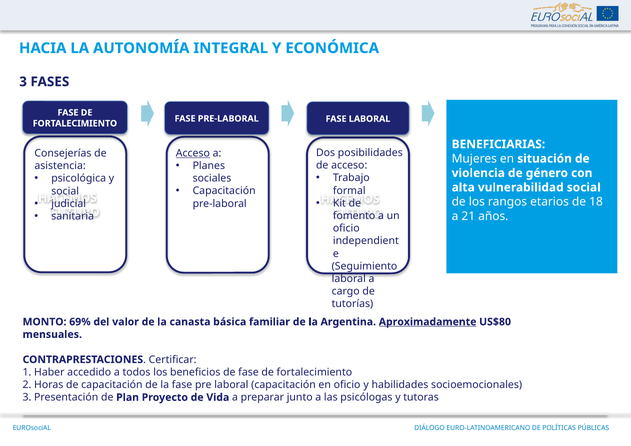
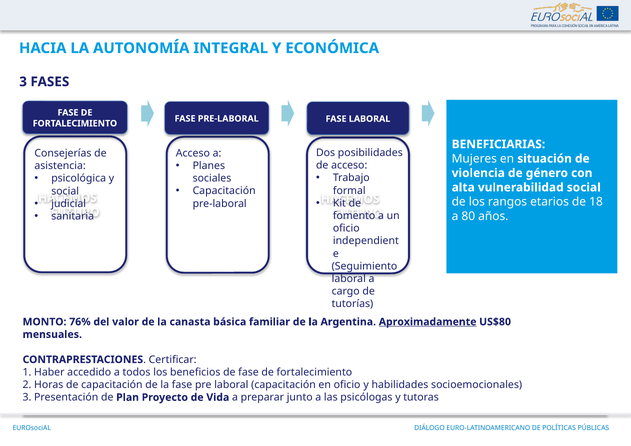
Acceso underline: present -> none (193, 153)
21: 21 -> 80 (468, 216)
69%: 69% -> 76% (80, 322)
